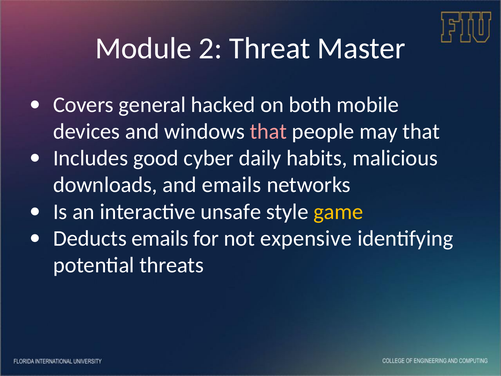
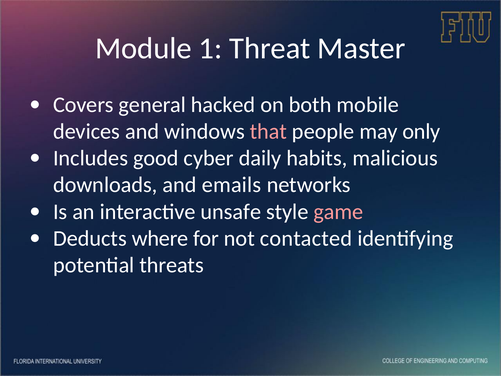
2: 2 -> 1 (210, 48)
may that: that -> only (421, 131)
game colour: yellow -> pink (338, 212)
Deducts emails: emails -> where (160, 238)
expensive: expensive -> contacted (306, 238)
